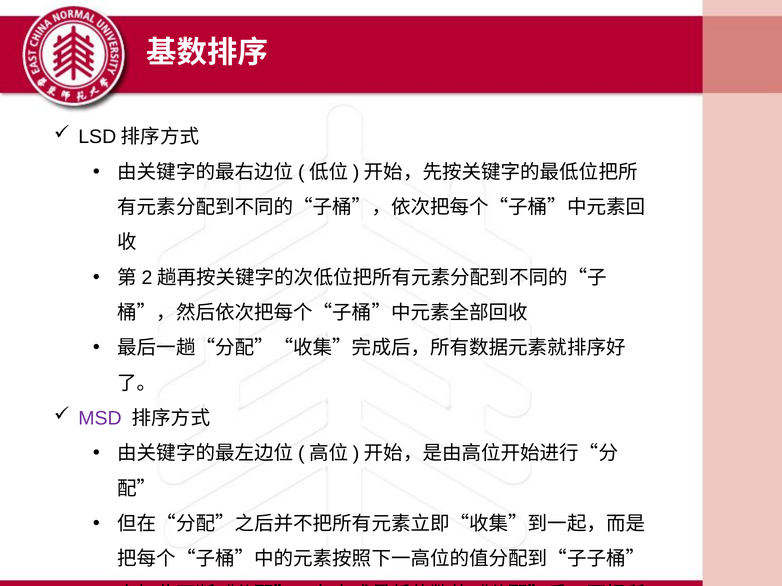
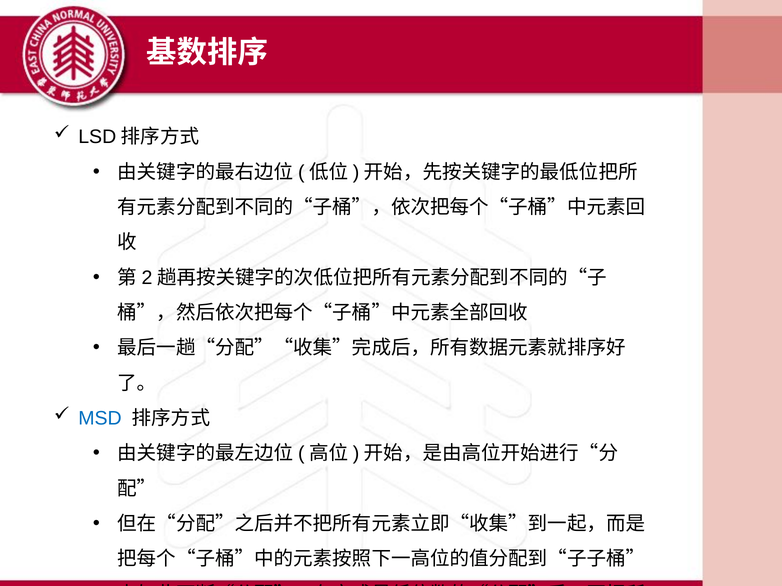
MSD colour: purple -> blue (100, 419)
